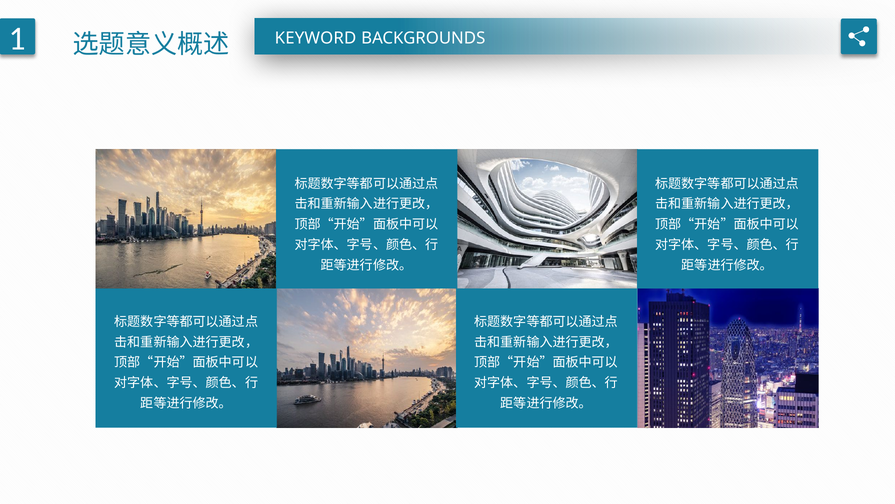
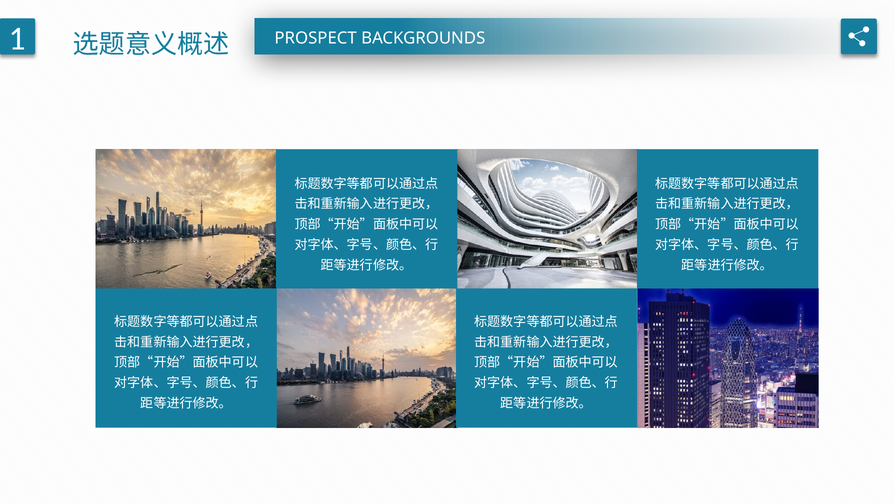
KEYWORD: KEYWORD -> PROSPECT (316, 38)
